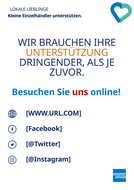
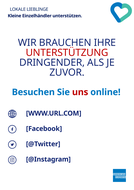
UNTERSTÜTZUNG colour: orange -> red (67, 53)
